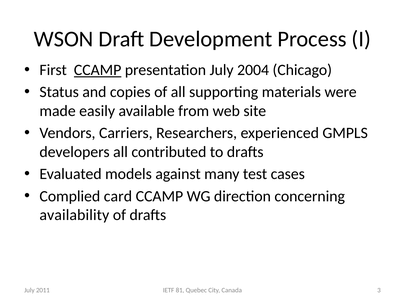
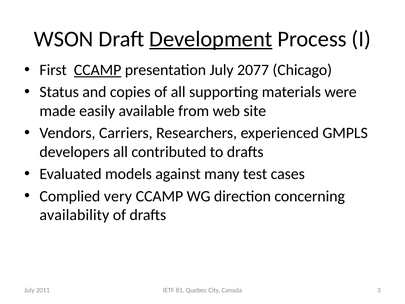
Development underline: none -> present (211, 39)
2004: 2004 -> 2077 (253, 70)
card: card -> very (118, 196)
